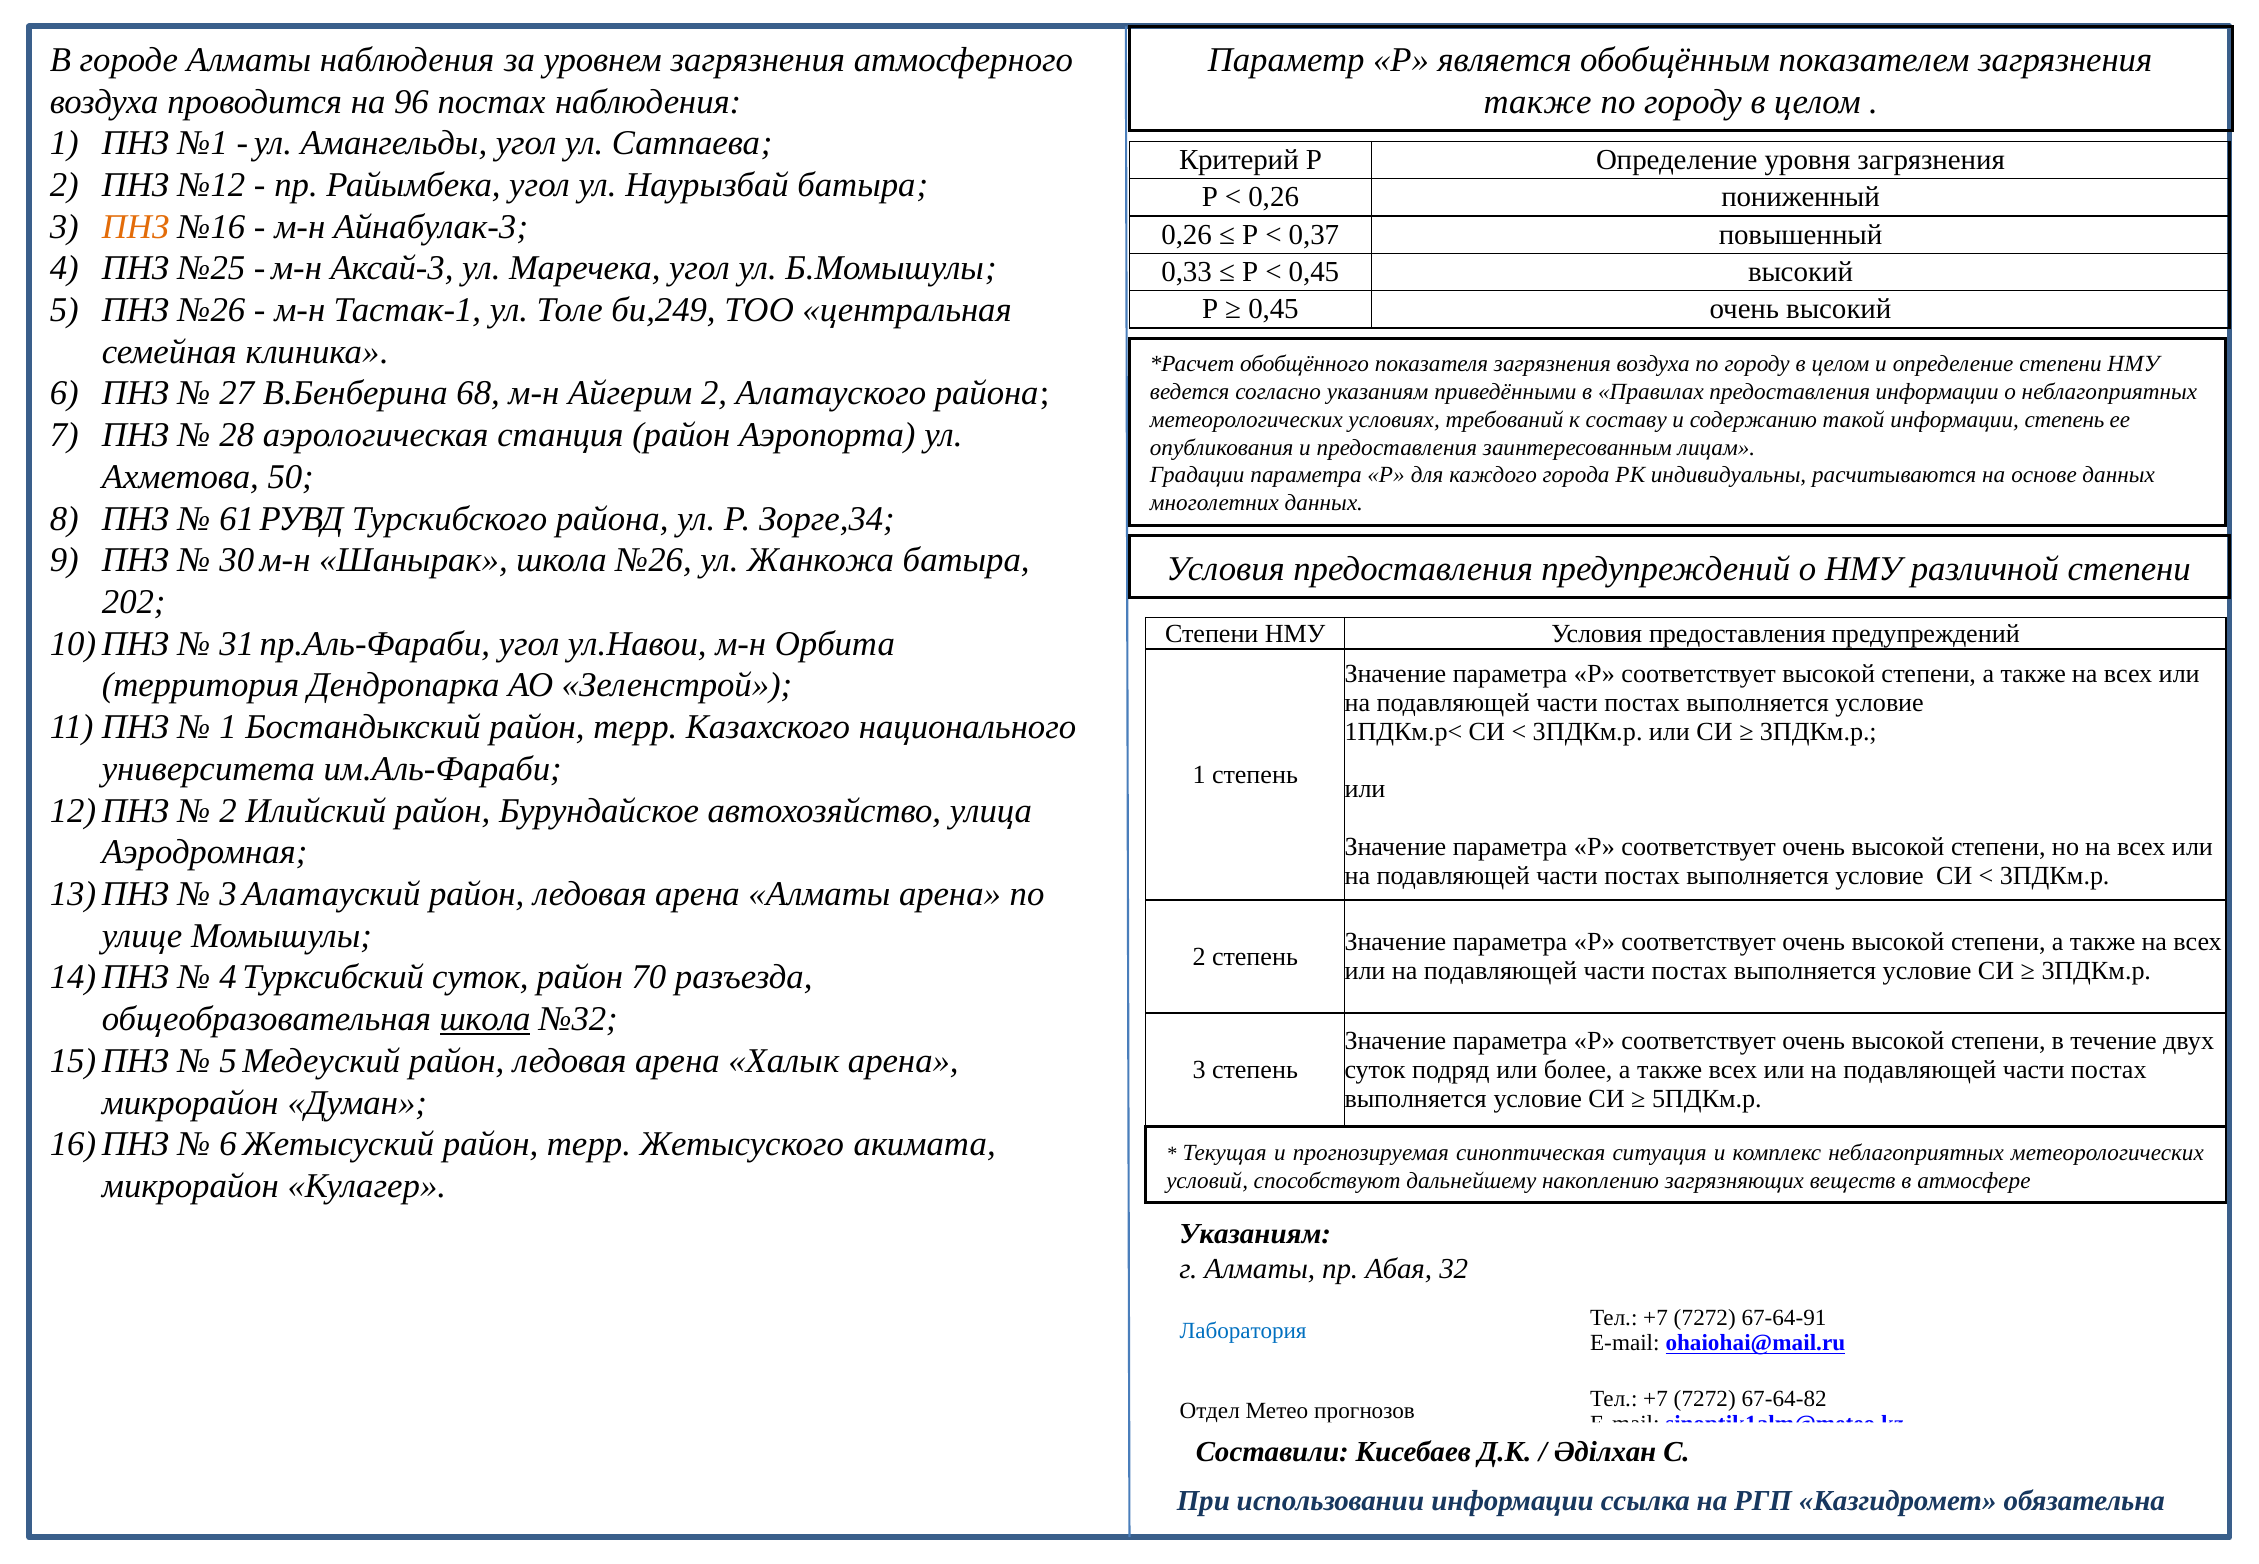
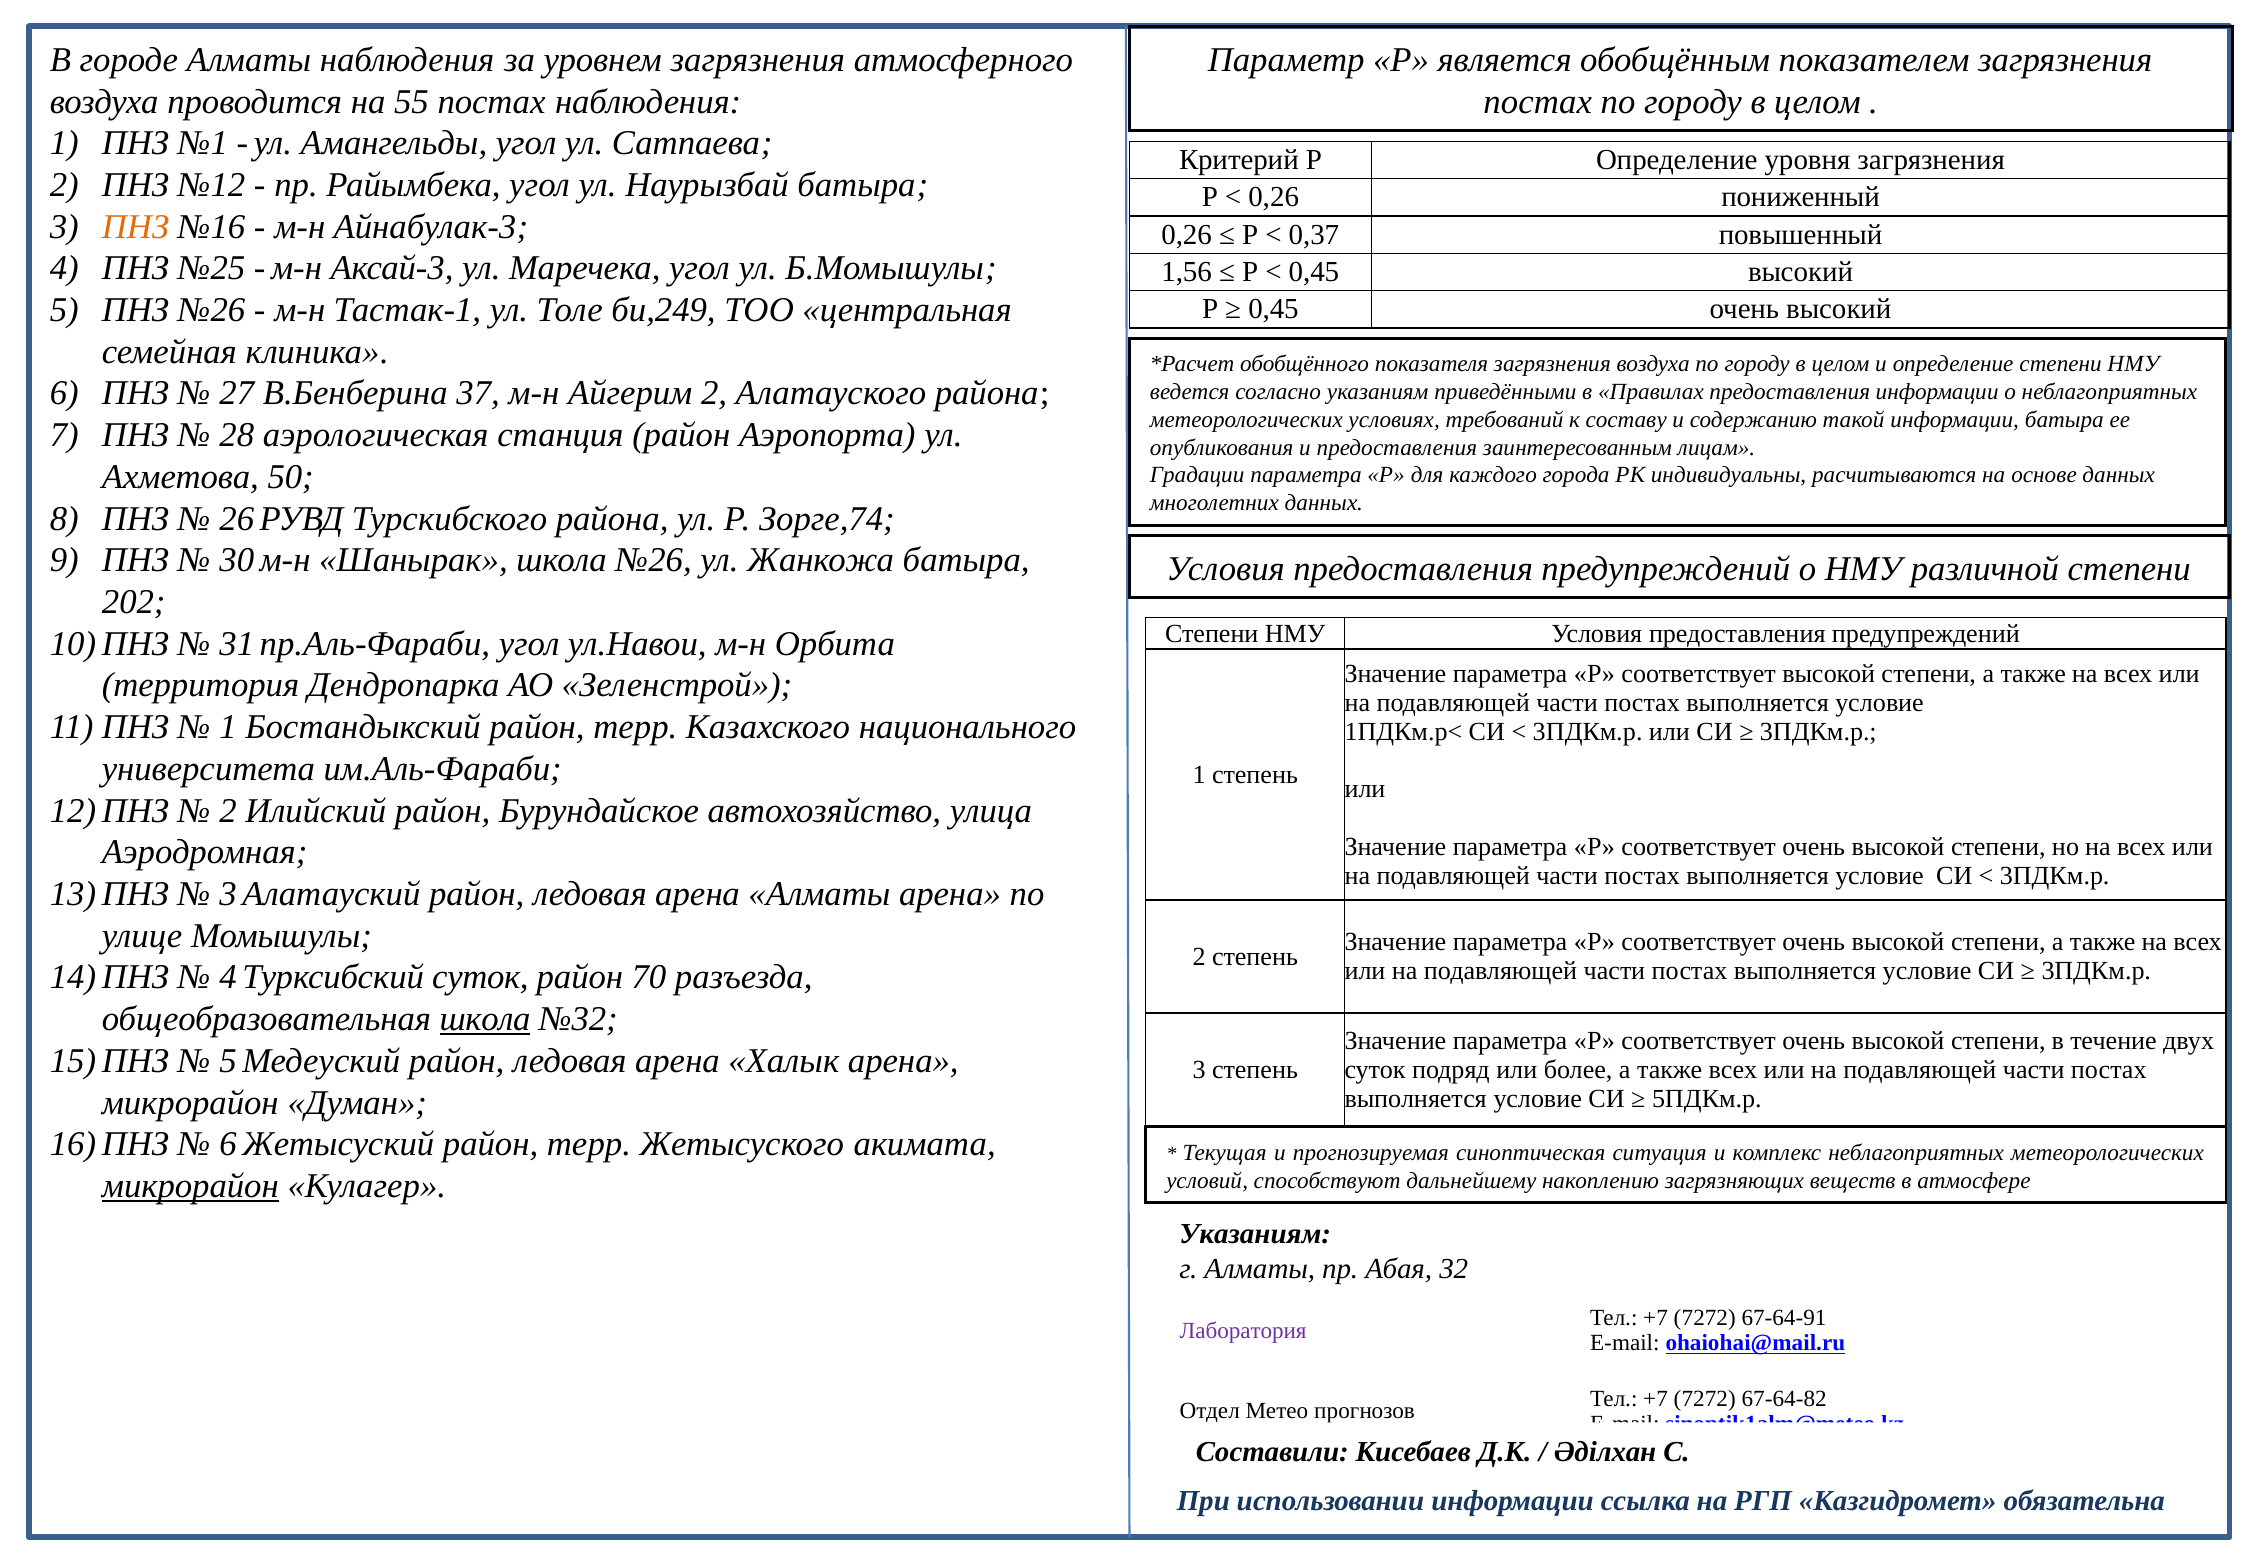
96: 96 -> 55 (411, 102)
также: также -> постах (1538, 102)
0,33: 0,33 -> 1,56 (1187, 272)
68: 68 -> 37 (478, 394)
информации степень: степень -> батыра (2064, 420)
61: 61 -> 26 (237, 519)
Зорге,34: Зорге,34 -> Зорге,74 (827, 519)
микрорайон underline: none -> present (190, 1186)
Лаборатория colour: blue -> purple (1243, 1330)
